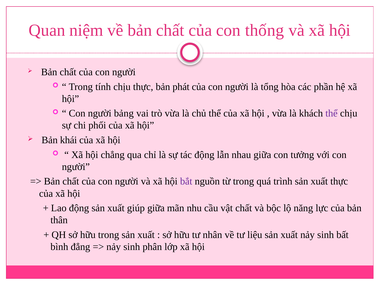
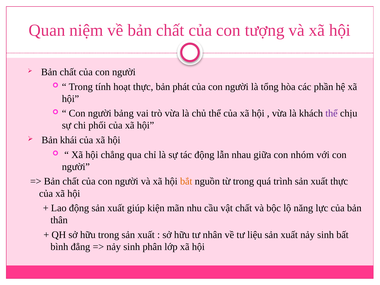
thống: thống -> tượng (265, 30)
tính chịu: chịu -> hoạt (122, 87)
tưởng: tưởng -> nhóm (302, 155)
bắt colour: purple -> orange (186, 181)
giúp giữa: giữa -> kiện (156, 208)
